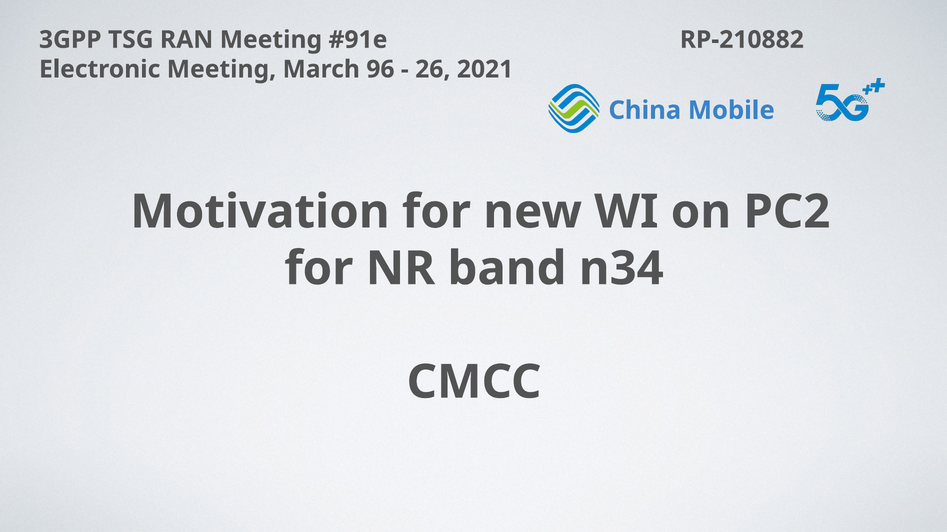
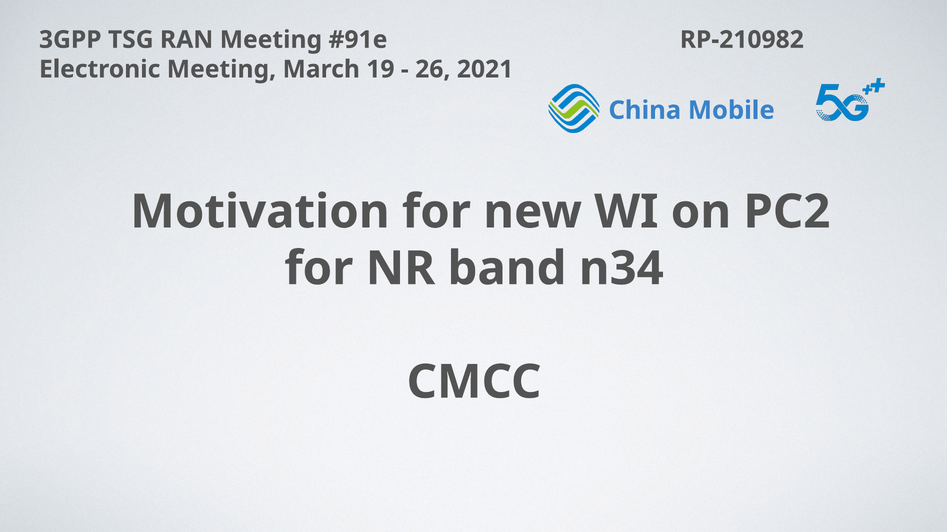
RP-210882: RP-210882 -> RP-210982 (742, 40)
96: 96 -> 19 (380, 69)
